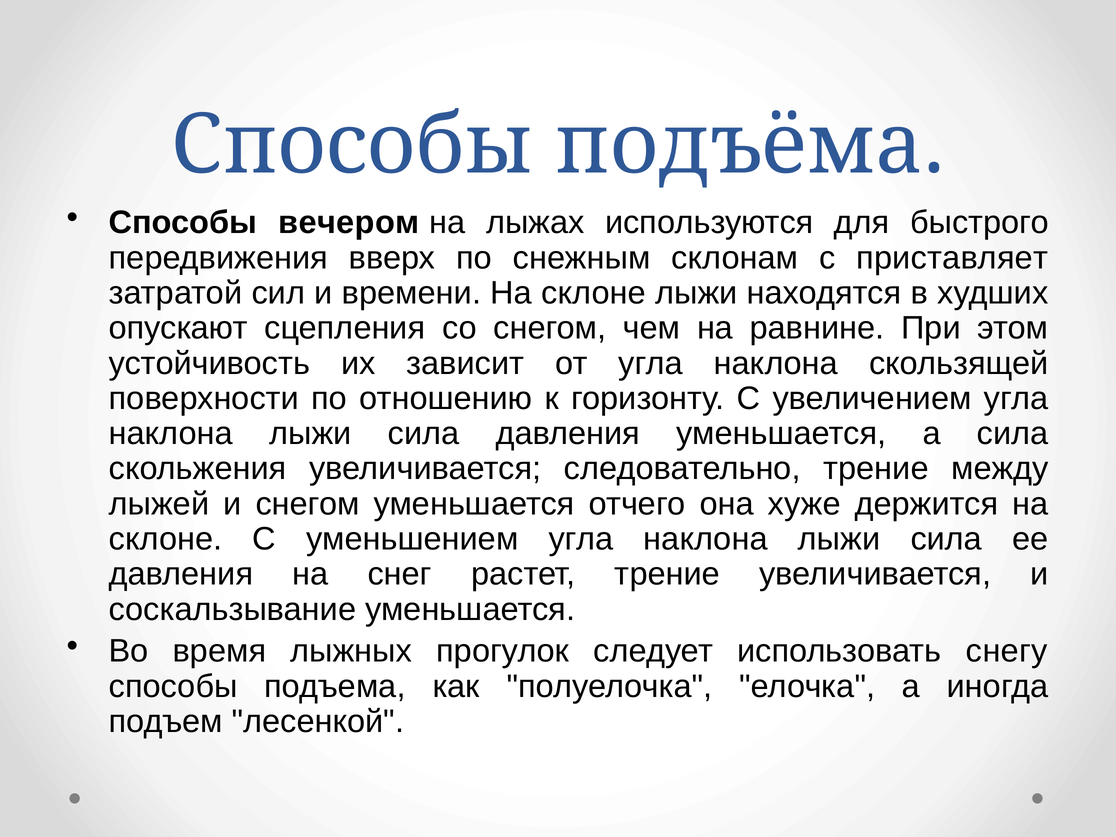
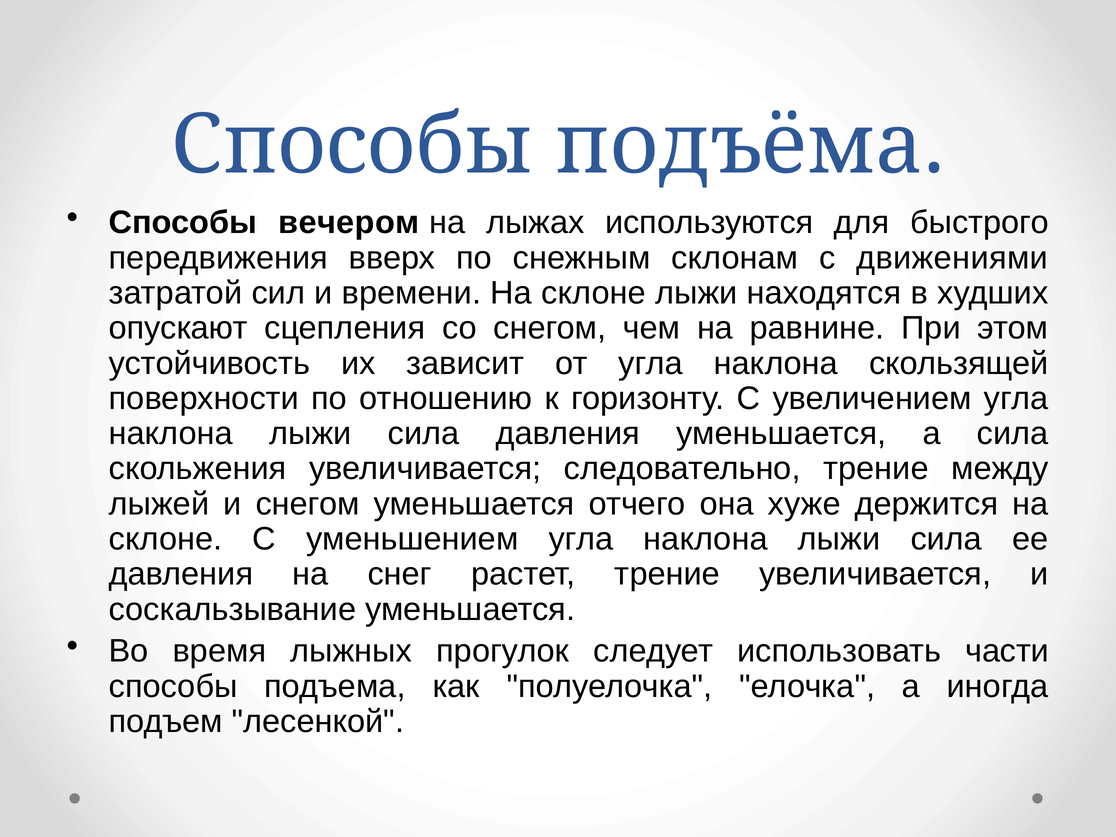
приставляет: приставляет -> движениями (952, 258)
снегу: снегу -> части (1007, 651)
